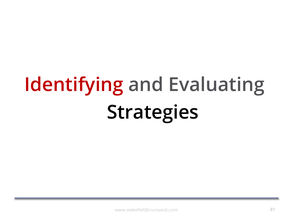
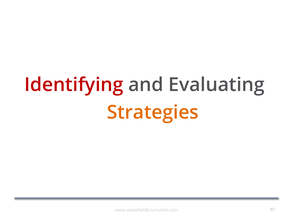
Strategies colour: black -> orange (153, 112)
